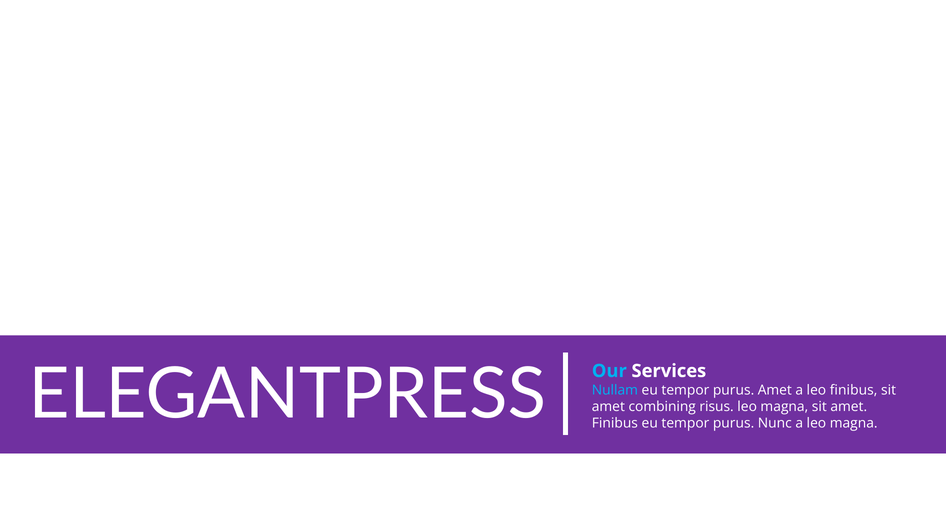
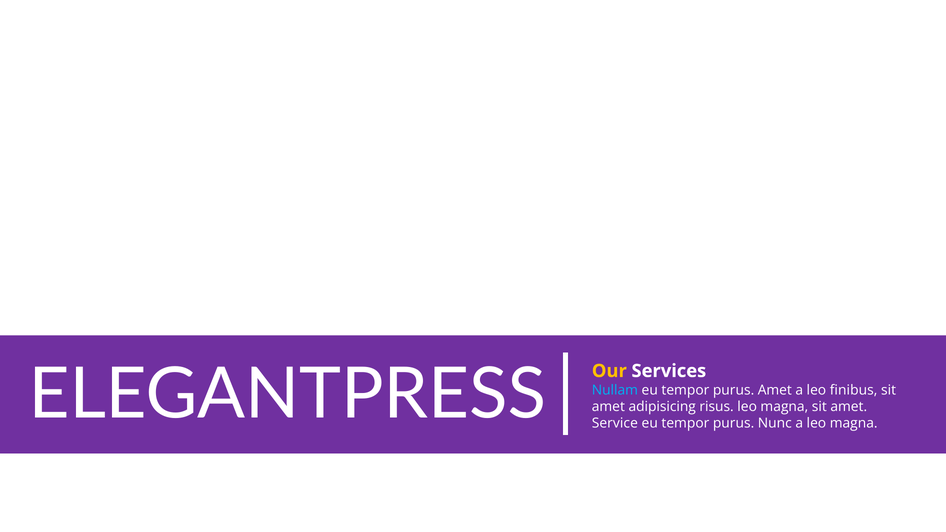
Our colour: light blue -> yellow (609, 371)
combining: combining -> adipisicing (662, 407)
Finibus: Finibus -> Service (615, 423)
